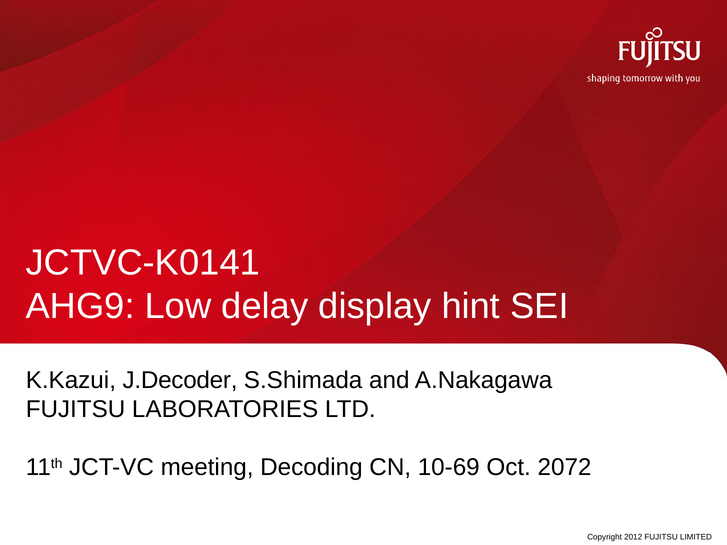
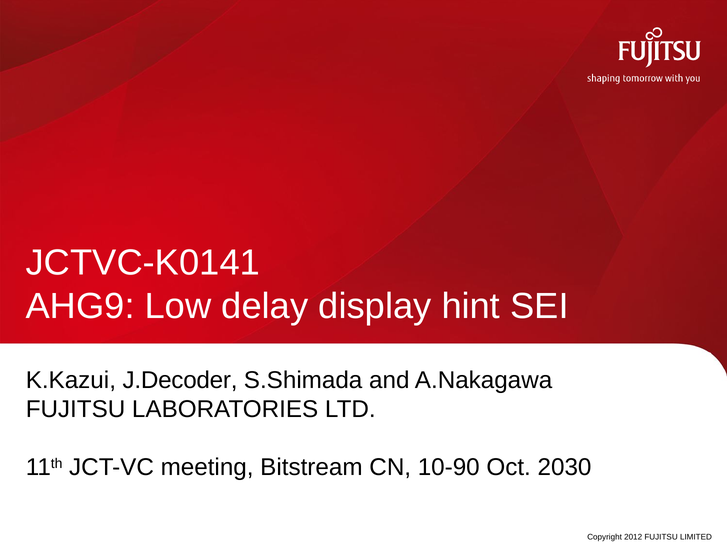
Decoding: Decoding -> Bitstream (311, 468)
10-69: 10-69 -> 10-90 (449, 468)
2072: 2072 -> 2030 (564, 468)
